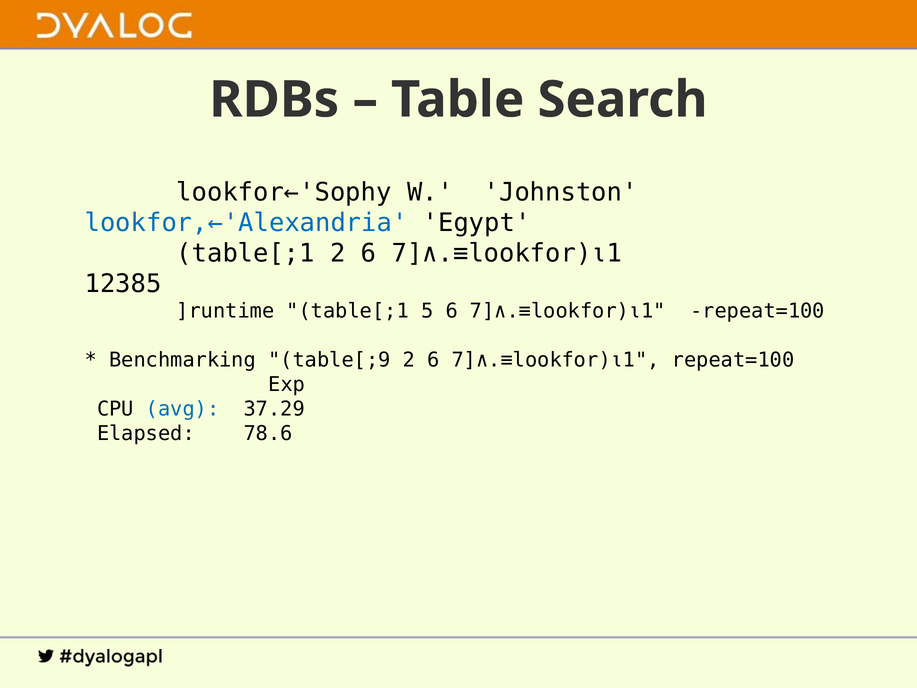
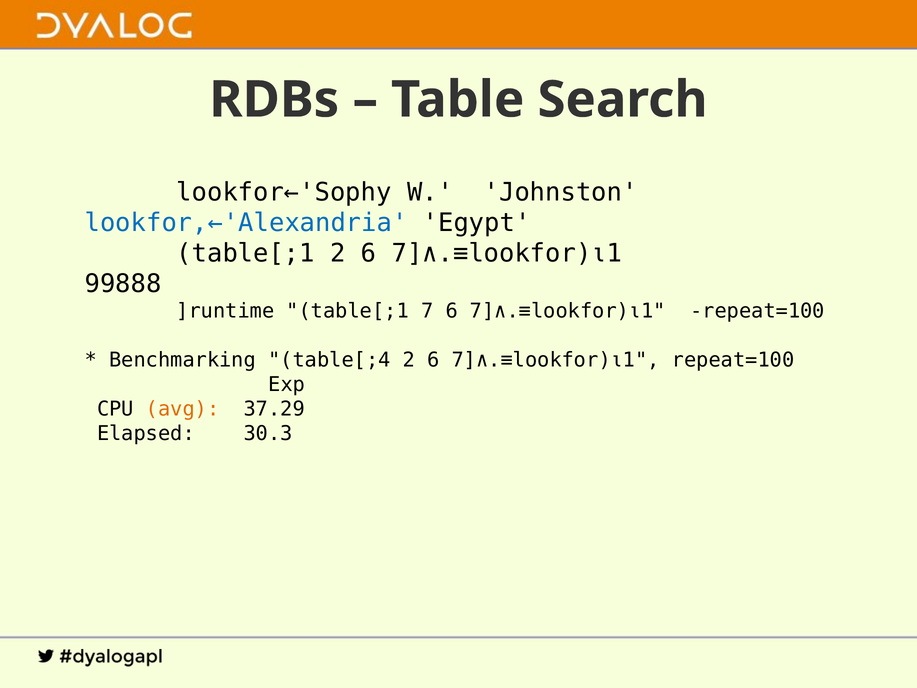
12385: 12385 -> 99888 (123, 284)
5: 5 -> 7 (427, 311)
table[;9: table[;9 -> table[;4 (329, 360)
avg colour: blue -> orange (183, 409)
78.6: 78.6 -> 30.3 (268, 433)
